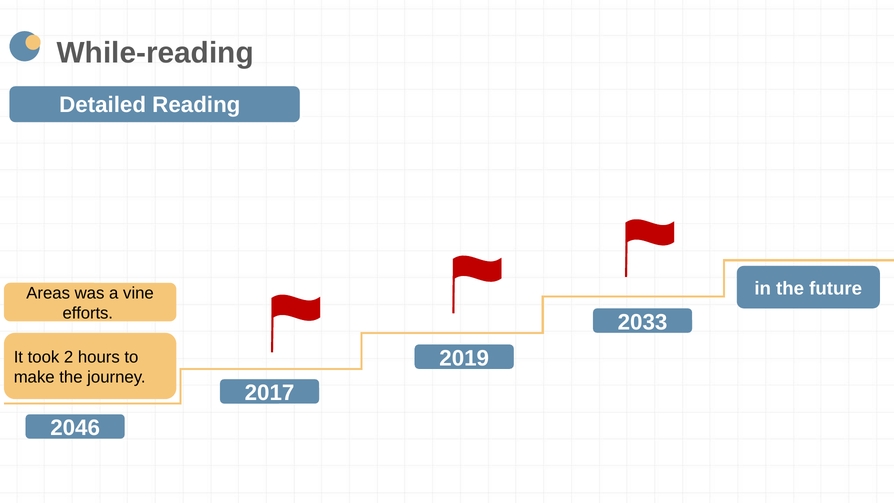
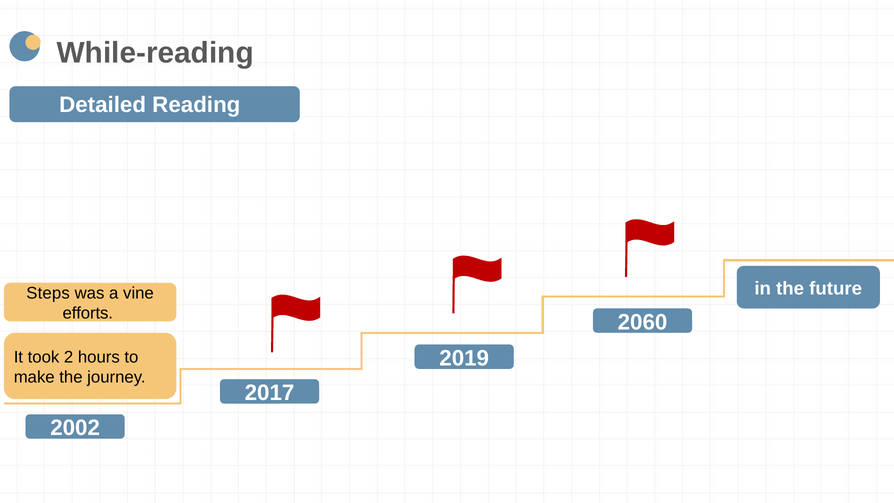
Areas: Areas -> Steps (48, 293)
2033: 2033 -> 2060 (643, 322)
2046: 2046 -> 2002 (75, 428)
